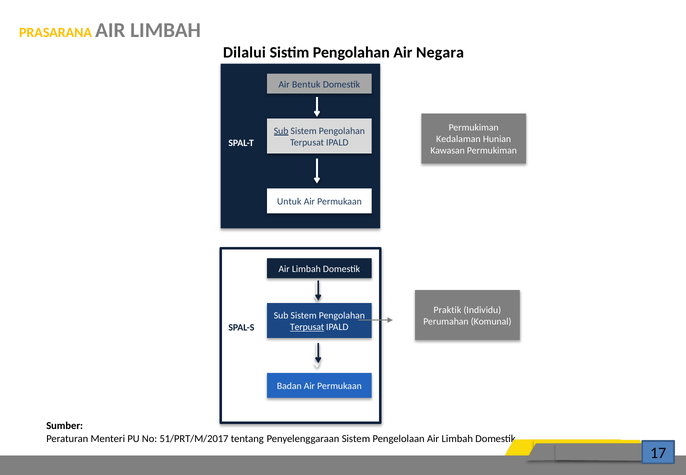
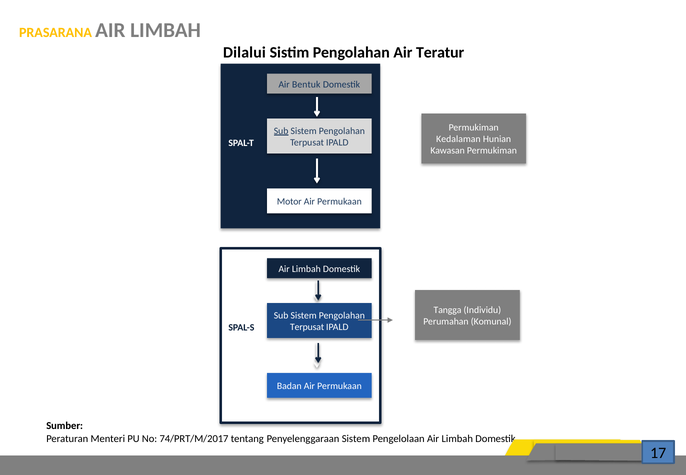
Negara: Negara -> Teratur (440, 52)
Untuk: Untuk -> Motor (289, 201)
Praktik: Praktik -> Tangga (448, 310)
Terpusat underline: present -> none (307, 327)
51/PRT/M/2017: 51/PRT/M/2017 -> 74/PRT/M/2017 (194, 439)
